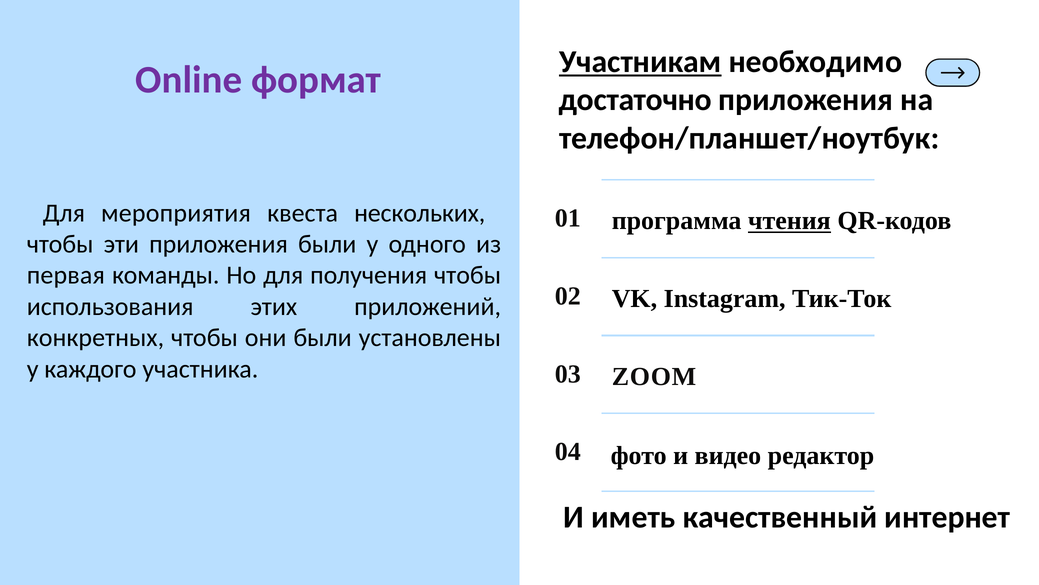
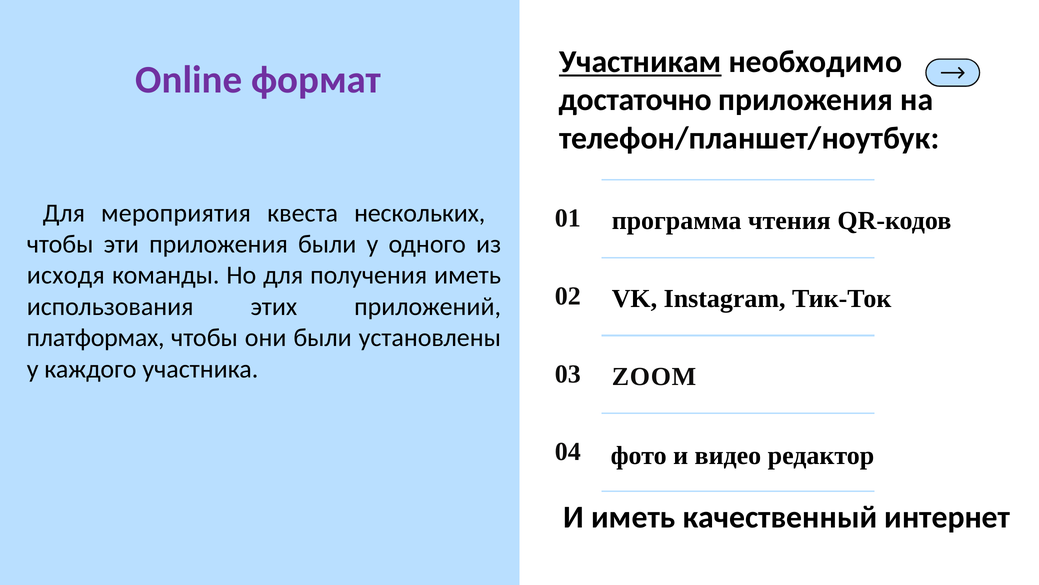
чтения underline: present -> none (789, 221)
первая: первая -> исходя (66, 275)
получения чтобы: чтобы -> иметь (468, 275)
конкретных: конкретных -> платформах (96, 337)
